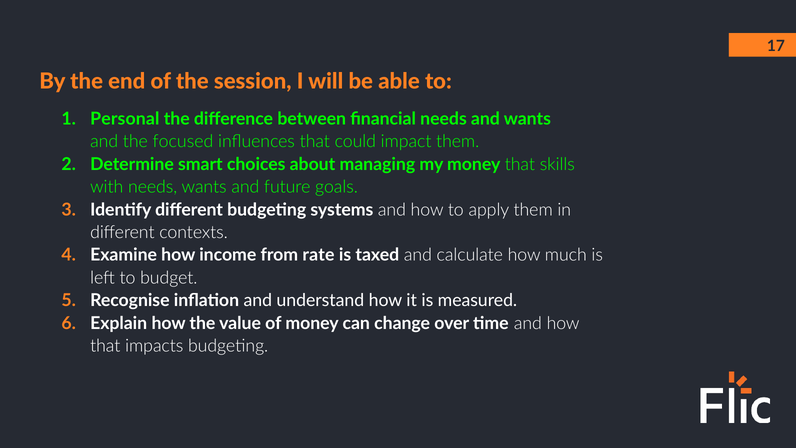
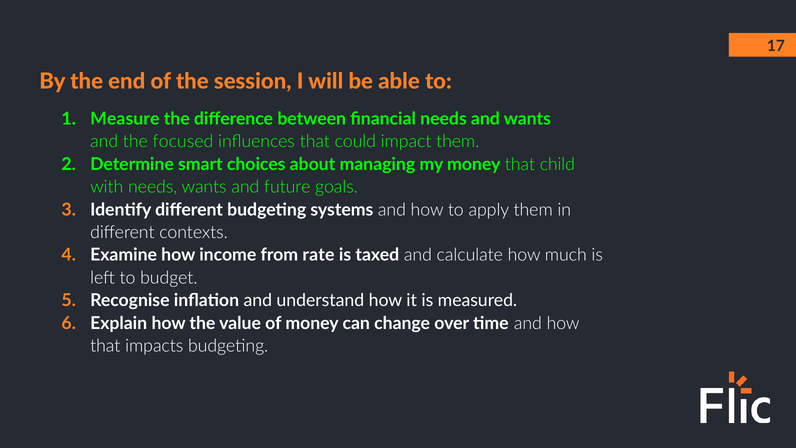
Personal: Personal -> Measure (125, 119)
skills: skills -> child (557, 164)
